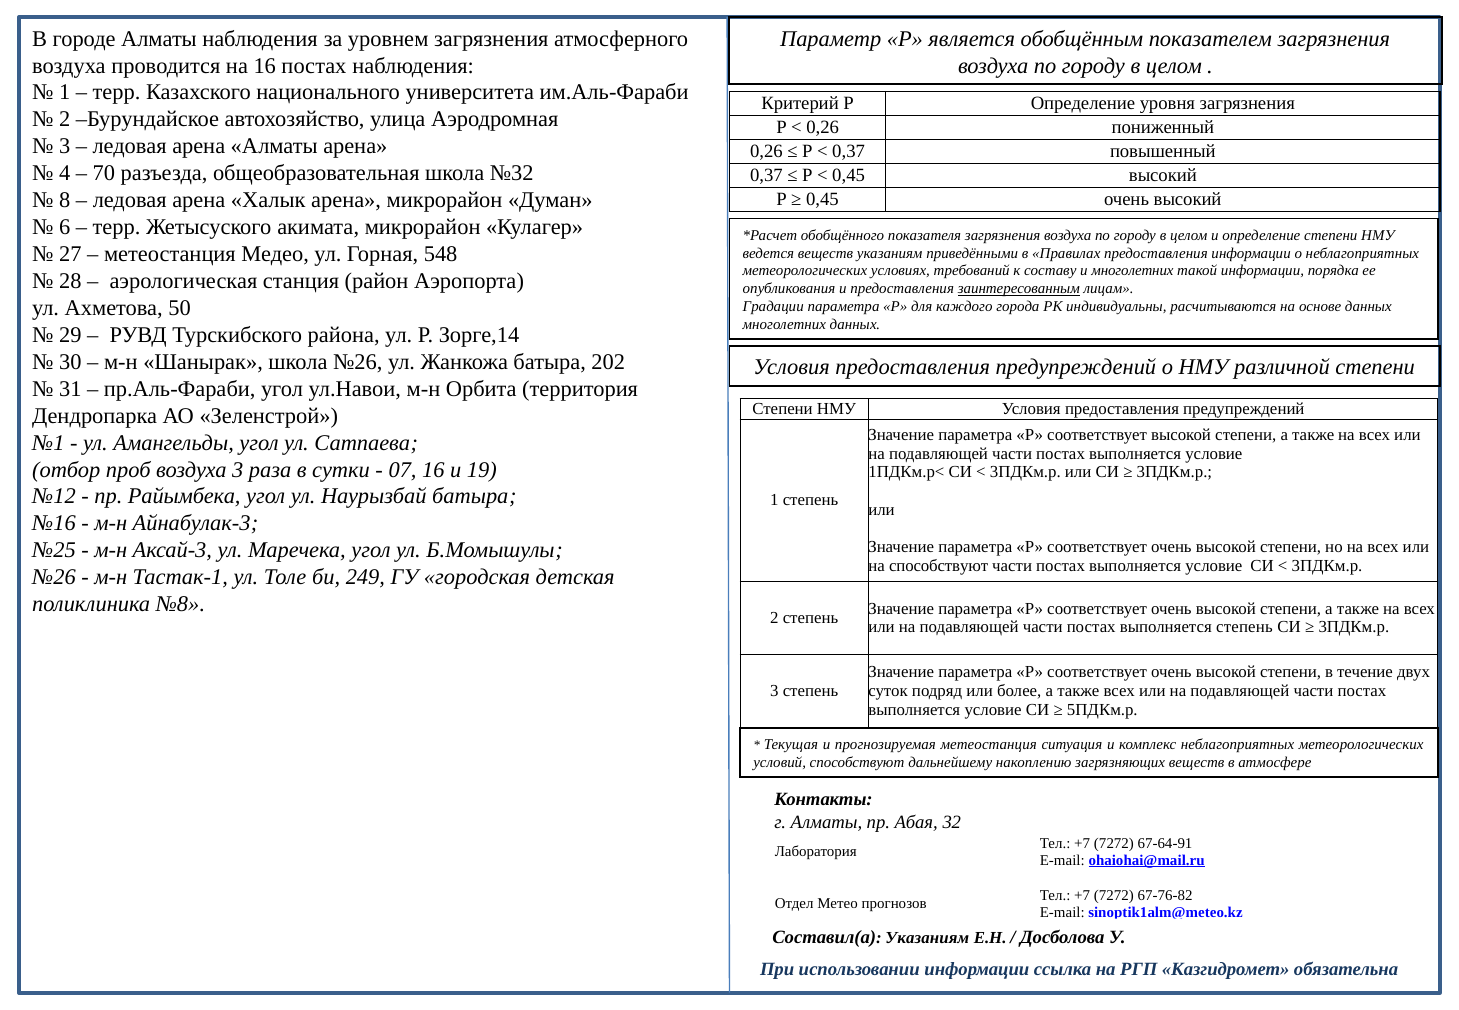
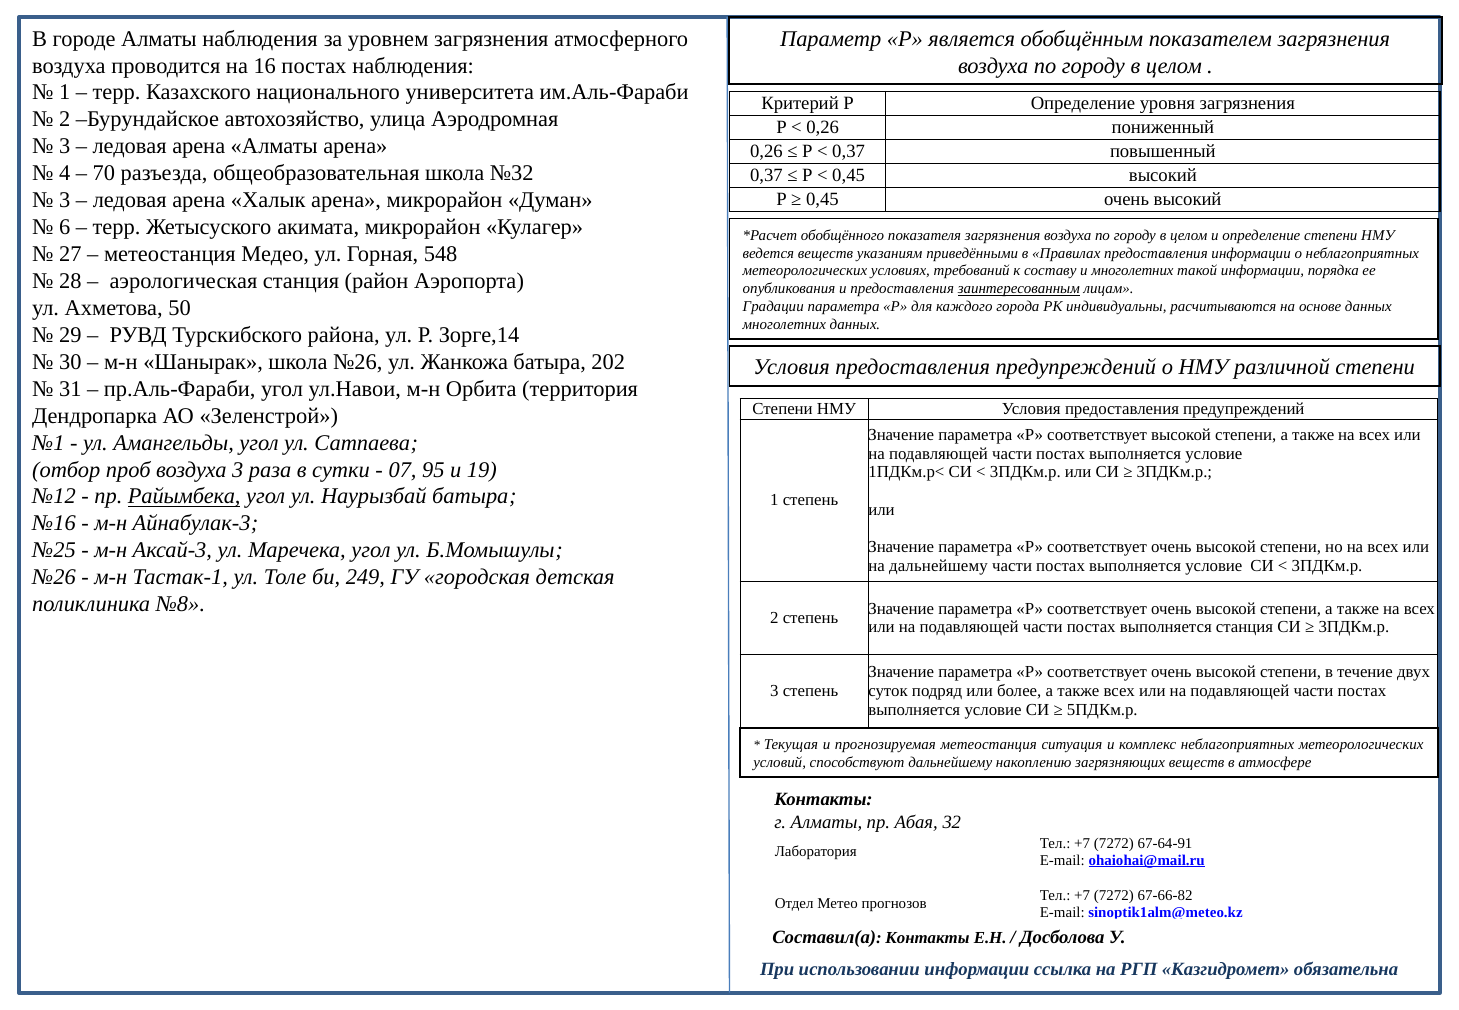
8: 8 -> 3 (65, 200)
07 16: 16 -> 95 (433, 470)
Райымбека underline: none -> present (184, 497)
на способствуют: способствуют -> дальнейшему (938, 566)
выполняется степень: степень -> станция (1245, 627)
67-76-82: 67-76-82 -> 67-66-82 (1165, 896)
Составил(а Указаниям: Указаниям -> Контакты (927, 938)
